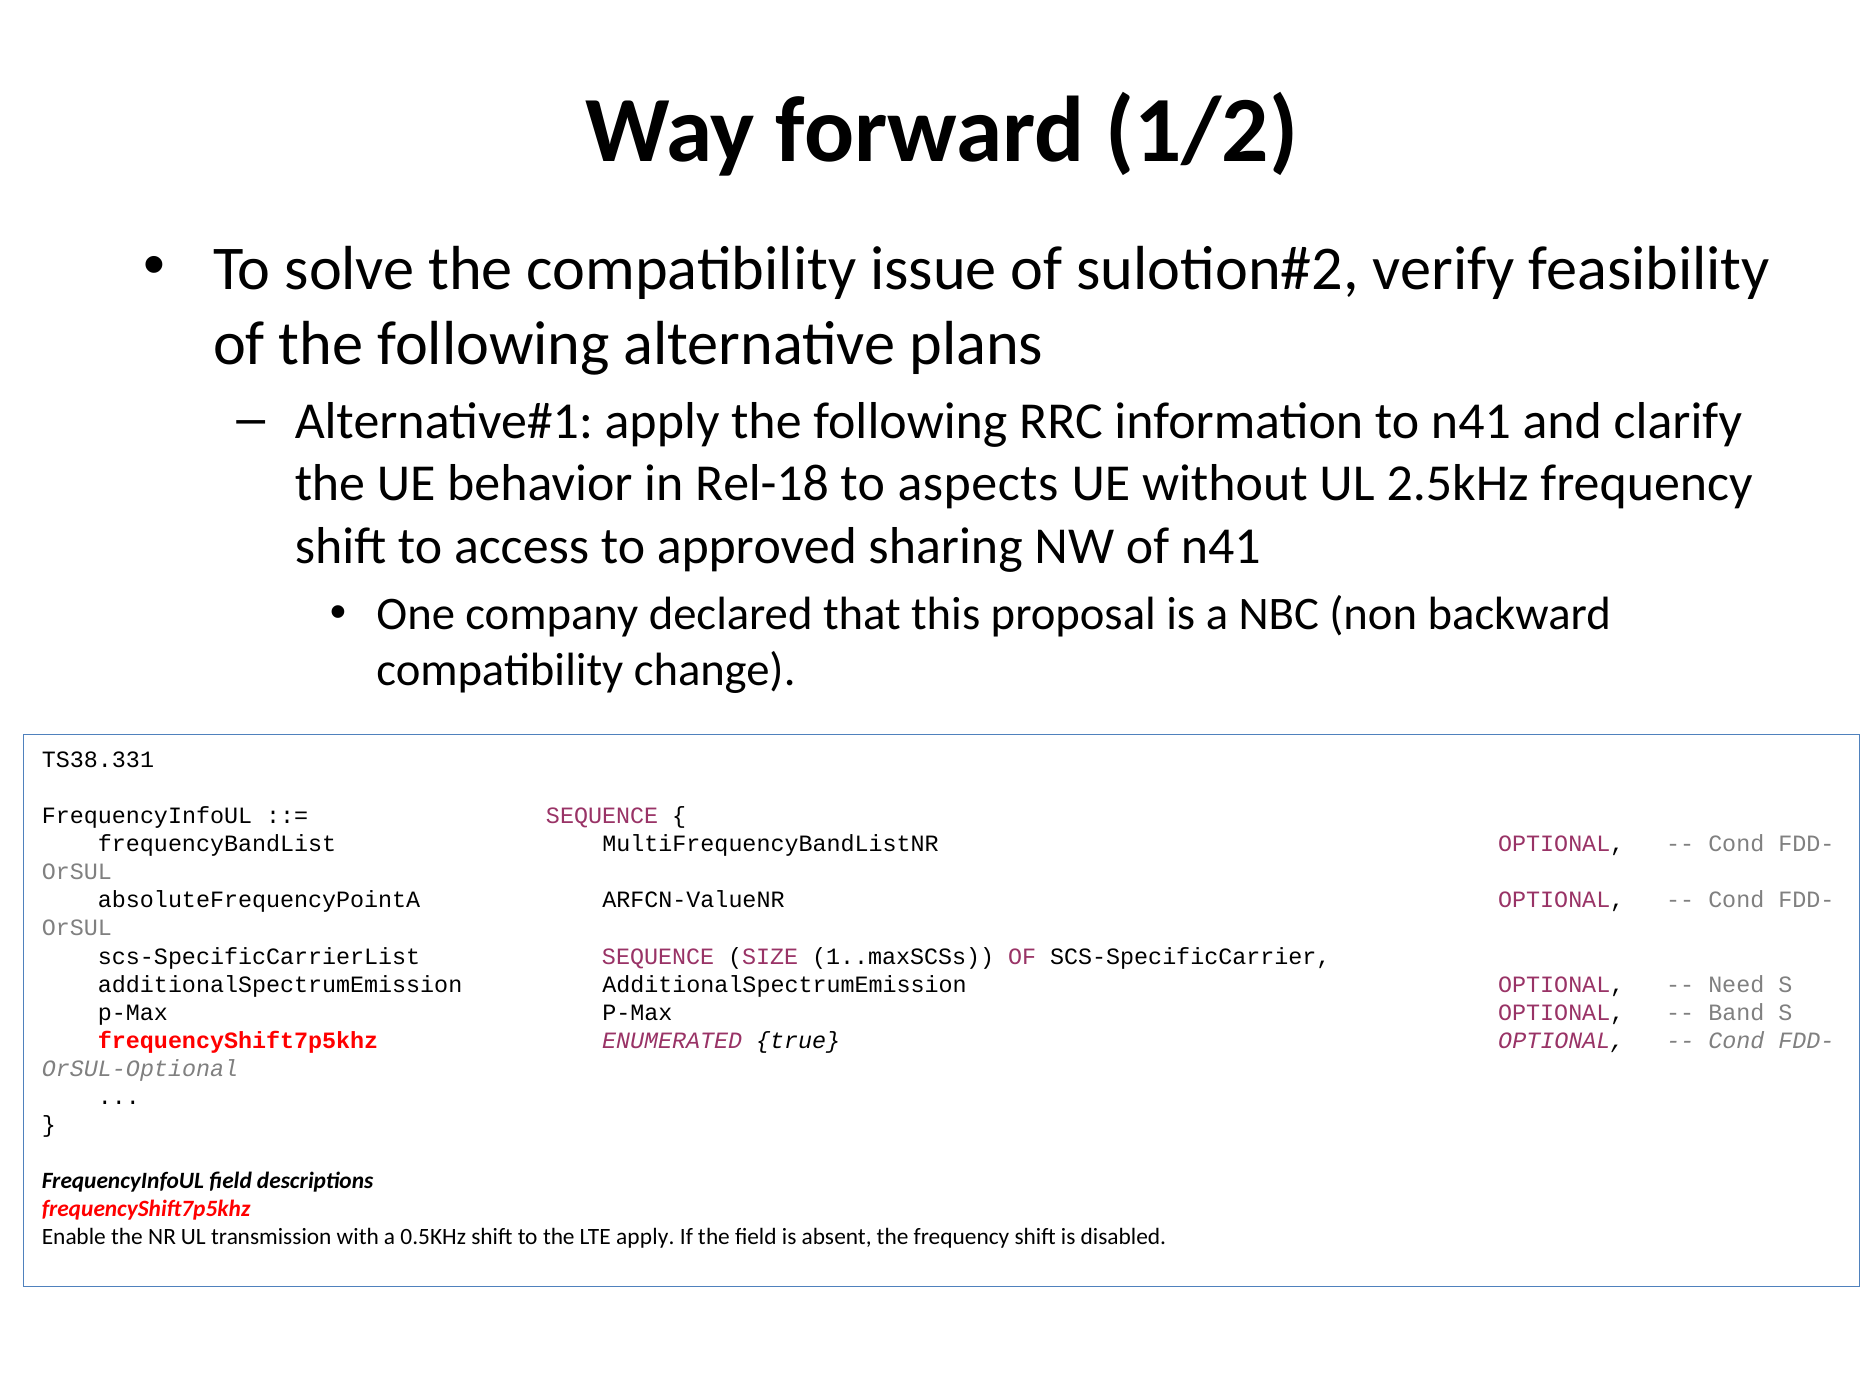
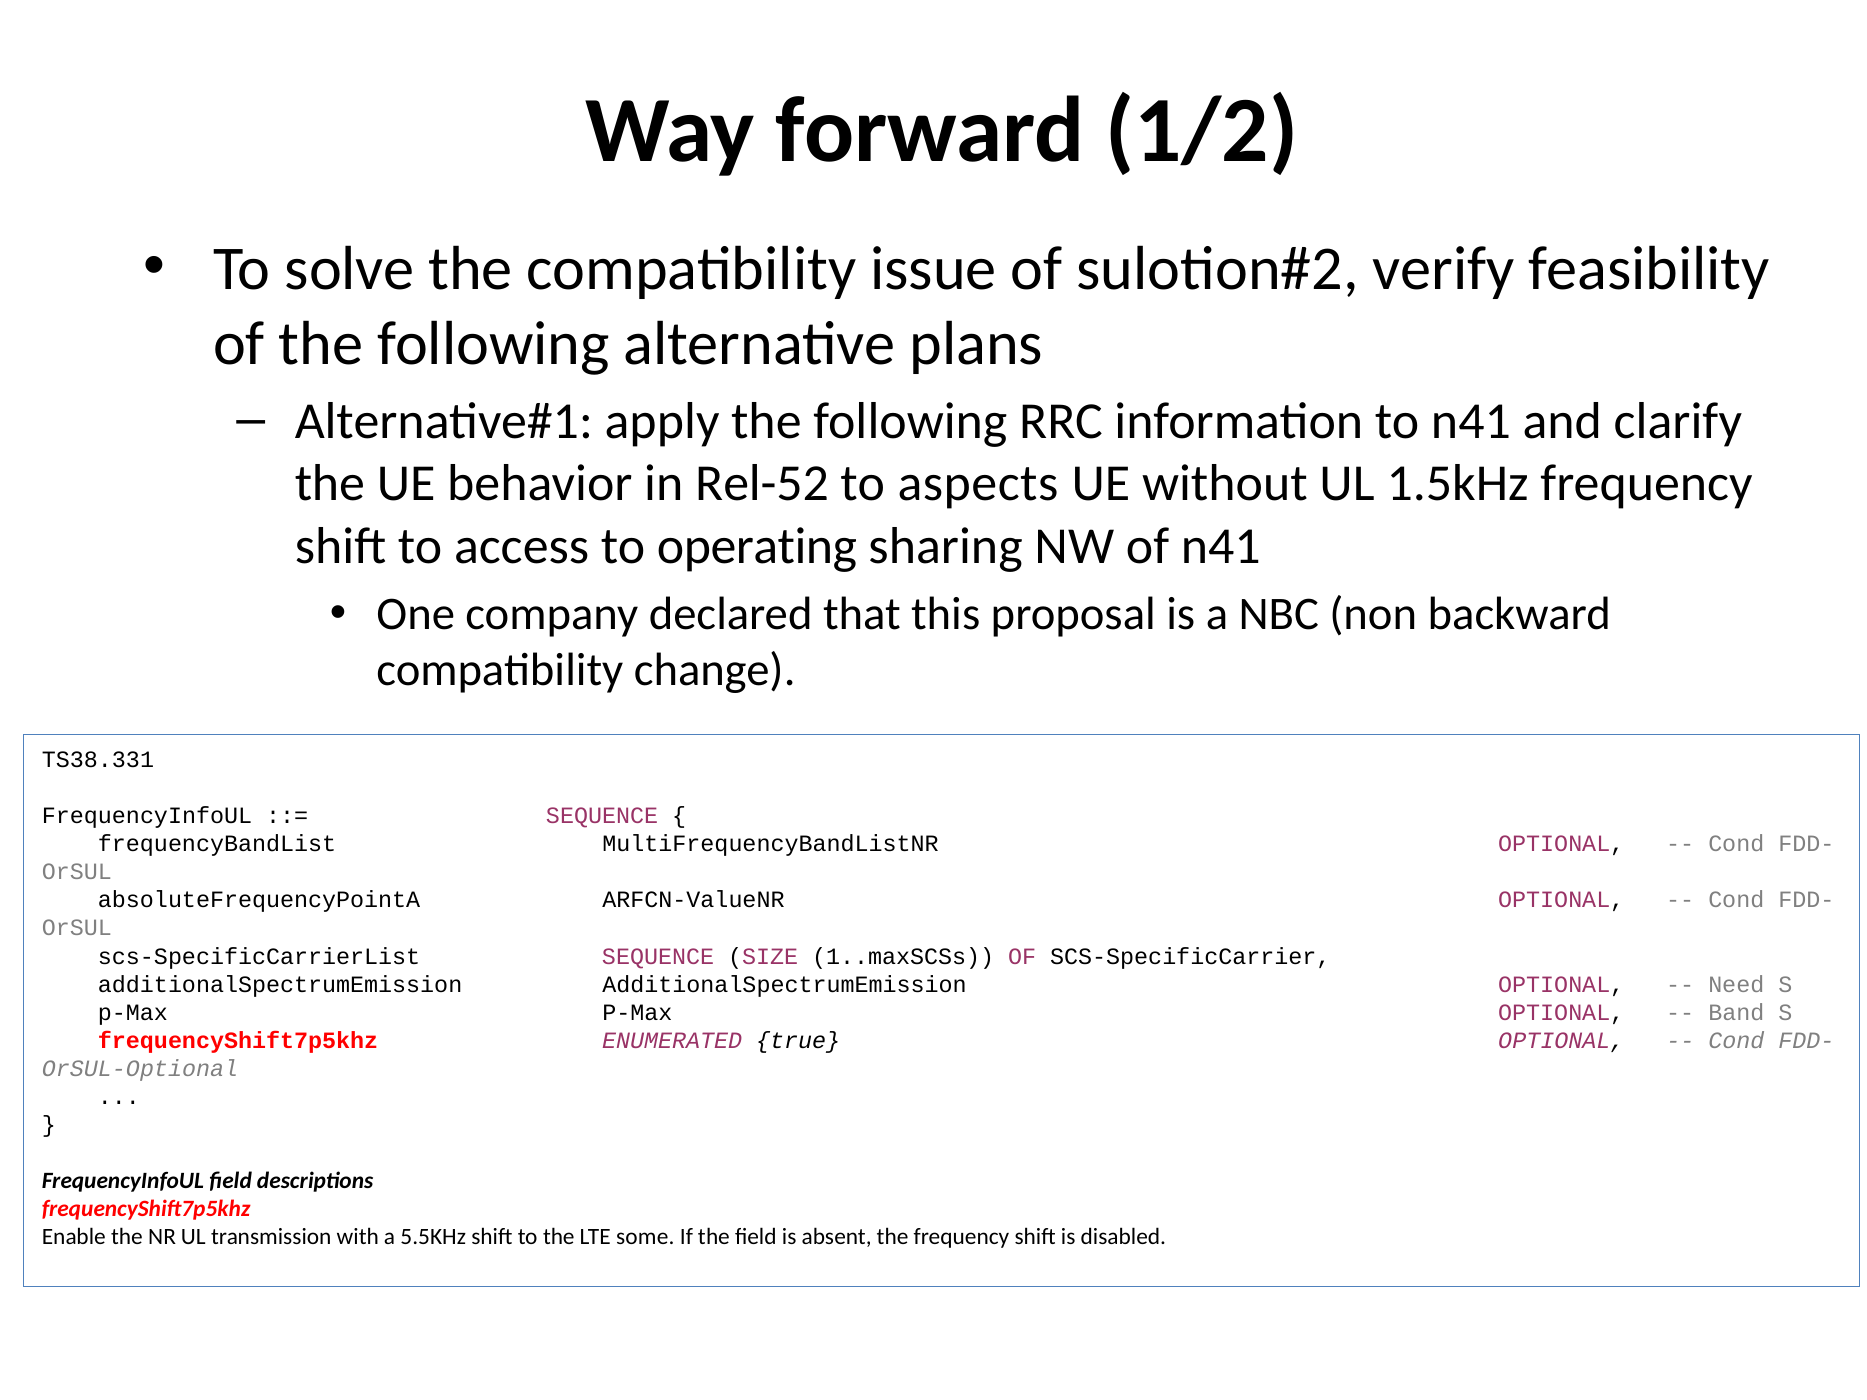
Rel-18: Rel-18 -> Rel-52 (762, 484)
2.5kHz: 2.5kHz -> 1.5kHz (1458, 484)
approved: approved -> operating (757, 546)
0.5KHz: 0.5KHz -> 5.5KHz (433, 1237)
LTE apply: apply -> some (645, 1237)
